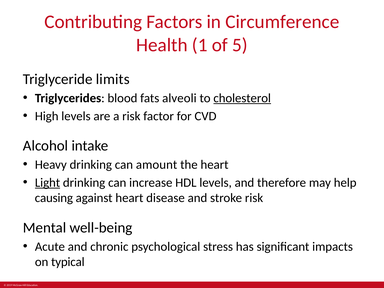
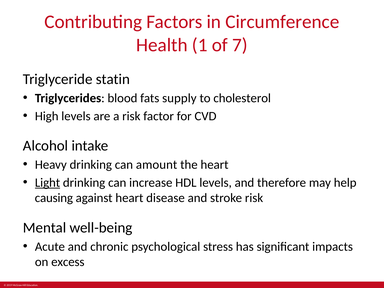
5: 5 -> 7 (240, 45)
limits: limits -> statin (113, 79)
alveoli: alveoli -> supply (179, 98)
cholesterol underline: present -> none (242, 98)
typical: typical -> excess (68, 262)
